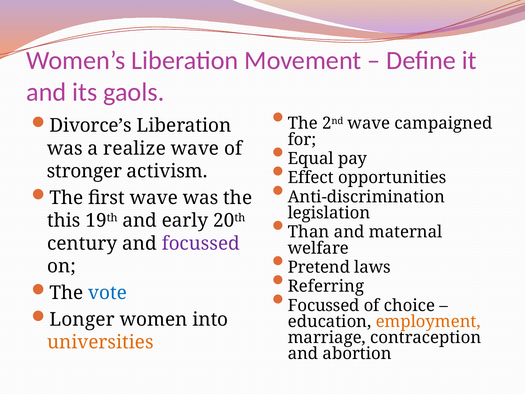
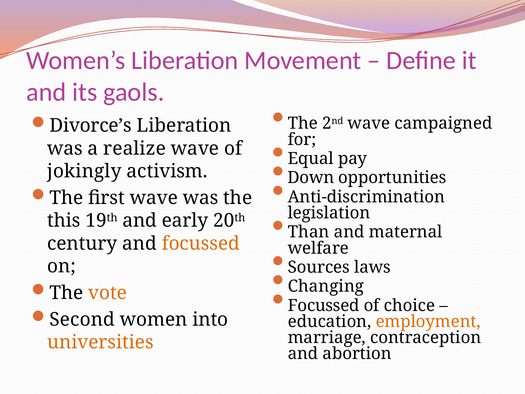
stronger: stronger -> jokingly (84, 171)
Effect: Effect -> Down (311, 178)
focussed colour: purple -> orange (201, 243)
Pretend: Pretend -> Sources (319, 267)
Referring: Referring -> Changing (326, 286)
vote colour: blue -> orange (107, 293)
Longer: Longer -> Second (82, 319)
